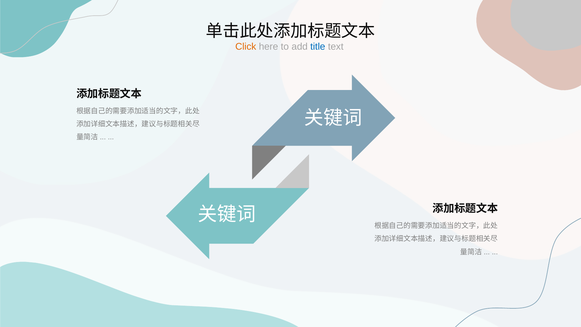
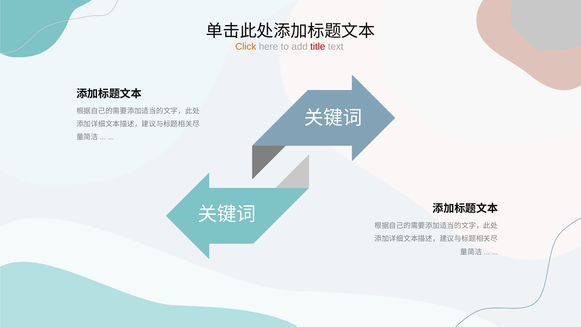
title colour: blue -> red (318, 47)
